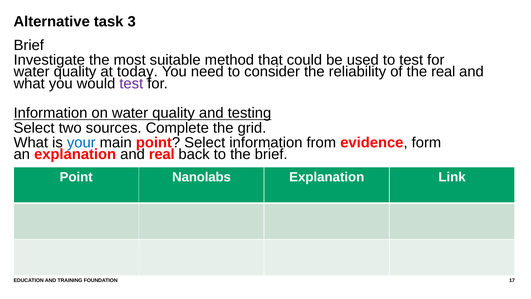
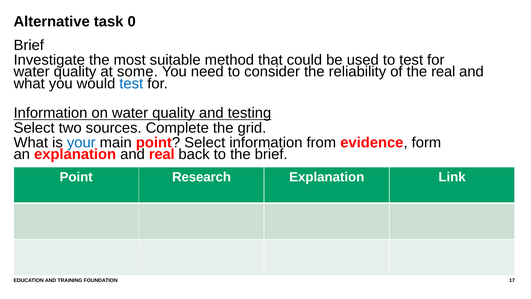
3: 3 -> 0 (132, 21)
today: today -> some (137, 72)
test colour: purple -> blue (131, 83)
Nanolabs: Nanolabs -> Research (202, 177)
